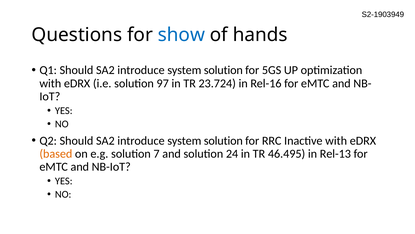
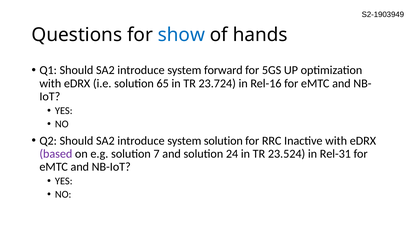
solution: solution -> forward (223, 70)
97: 97 -> 65 (163, 83)
based colour: orange -> purple (56, 153)
46.495: 46.495 -> 23.524 (287, 153)
Rel-13: Rel-13 -> Rel-31 (335, 153)
